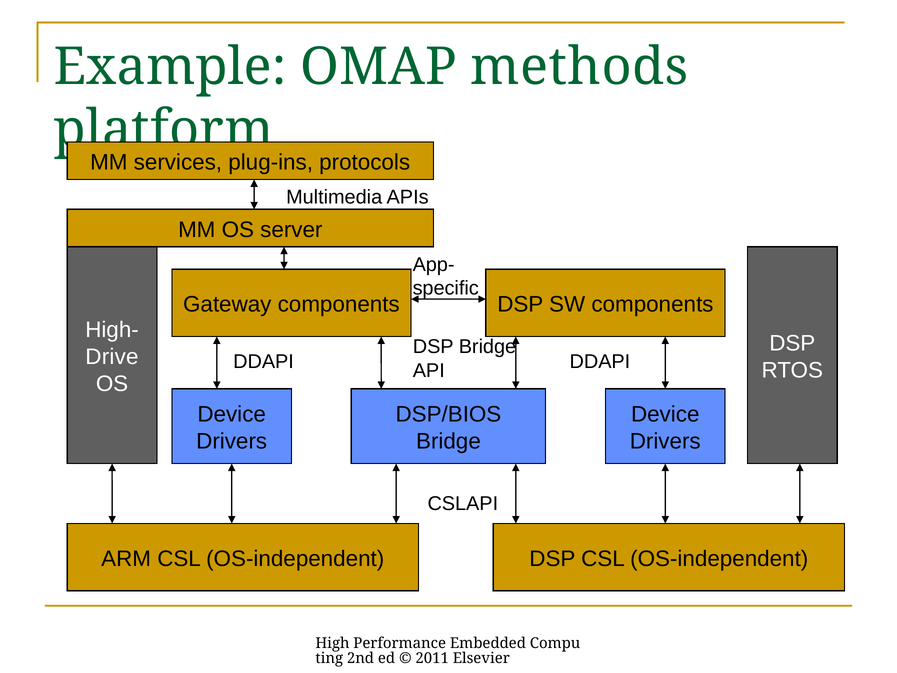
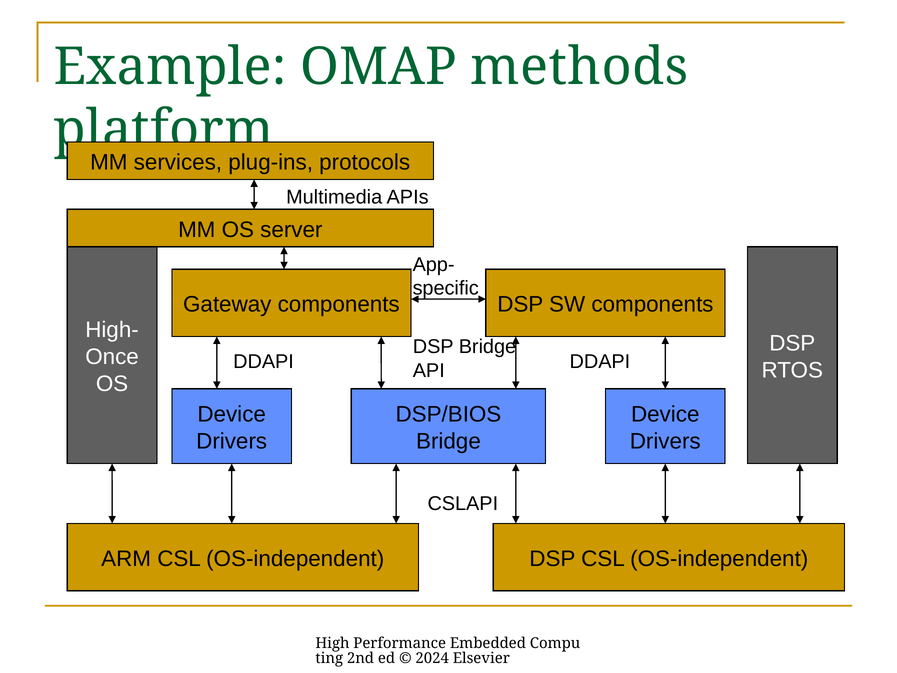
Drive: Drive -> Once (112, 357)
2011: 2011 -> 2024 (432, 658)
